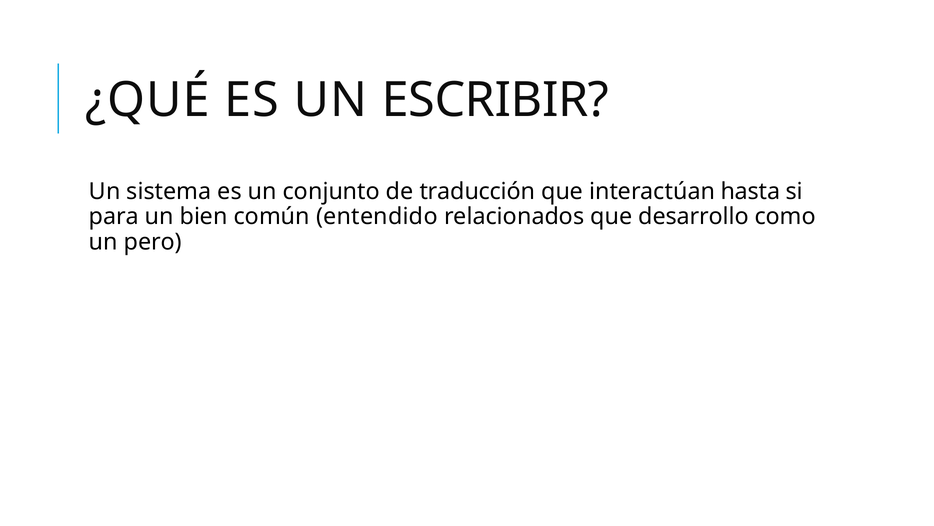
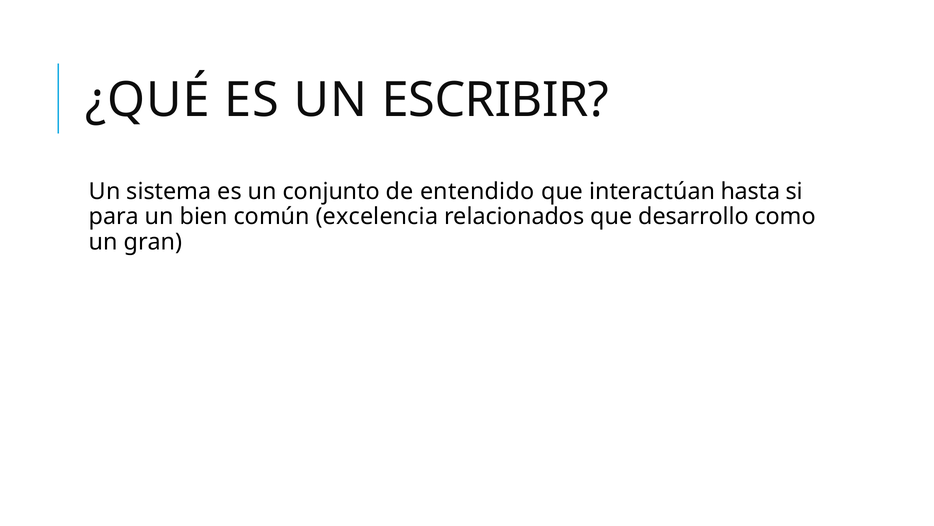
traducción: traducción -> entendido (477, 191)
entendido: entendido -> excelencia (377, 216)
pero: pero -> gran (153, 242)
